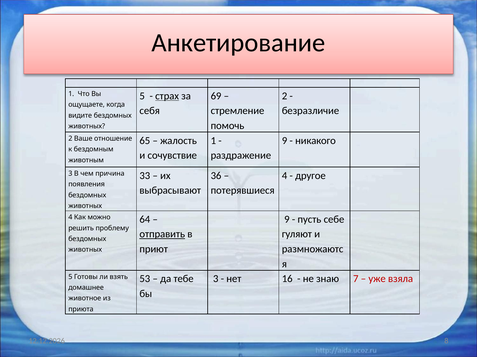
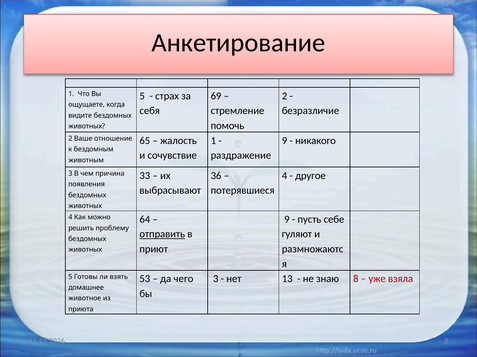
страх underline: present -> none (167, 96)
тебе: тебе -> чего (183, 279)
16: 16 -> 13 (287, 279)
знаю 7: 7 -> 8 (356, 279)
